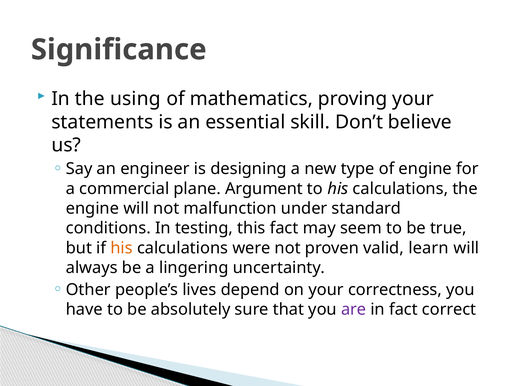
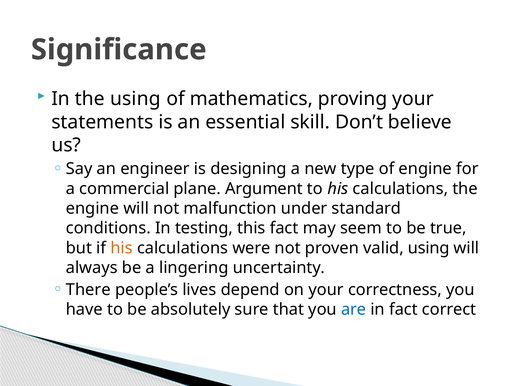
valid learn: learn -> using (429, 248)
Other: Other -> There (88, 290)
are colour: purple -> blue (354, 310)
